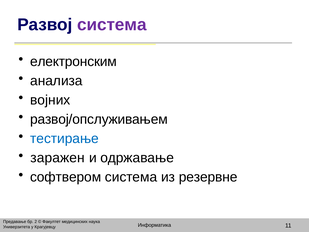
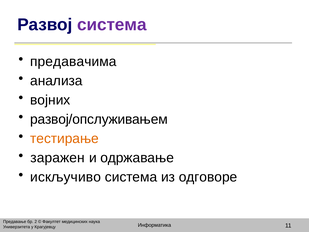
електронским: електронским -> предавачима (73, 62)
тестирање colour: blue -> orange (64, 139)
софтвером: софтвером -> искључиво (66, 177)
резервне: резервне -> одговоре (208, 177)
